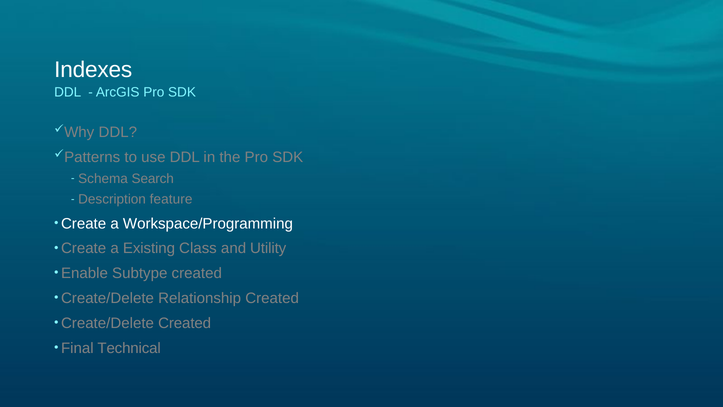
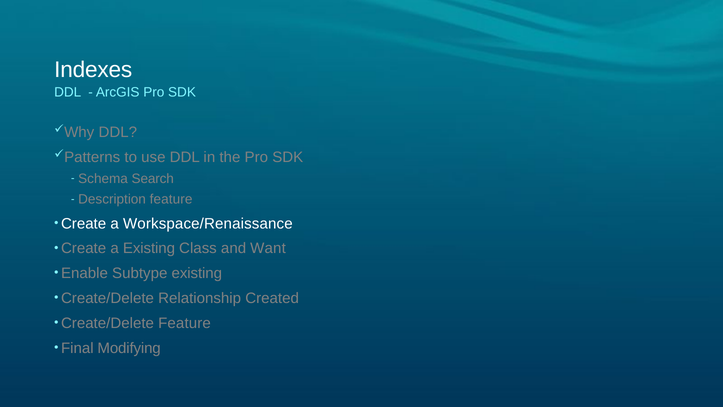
Workspace/Programming: Workspace/Programming -> Workspace/Renaissance (208, 223)
Utility: Utility -> Want (268, 248)
Subtype created: created -> existing (197, 273)
Create/Delete Created: Created -> Feature (185, 323)
Technical: Technical -> Modifying (129, 348)
